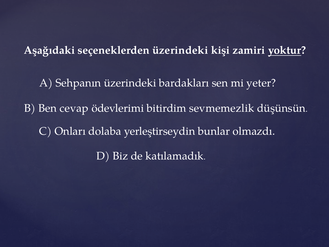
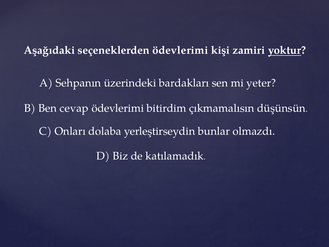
seçeneklerden üzerindeki: üzerindeki -> ödevlerimi (180, 50)
sevmemezlik: sevmemezlik -> çıkmamalısın (222, 108)
